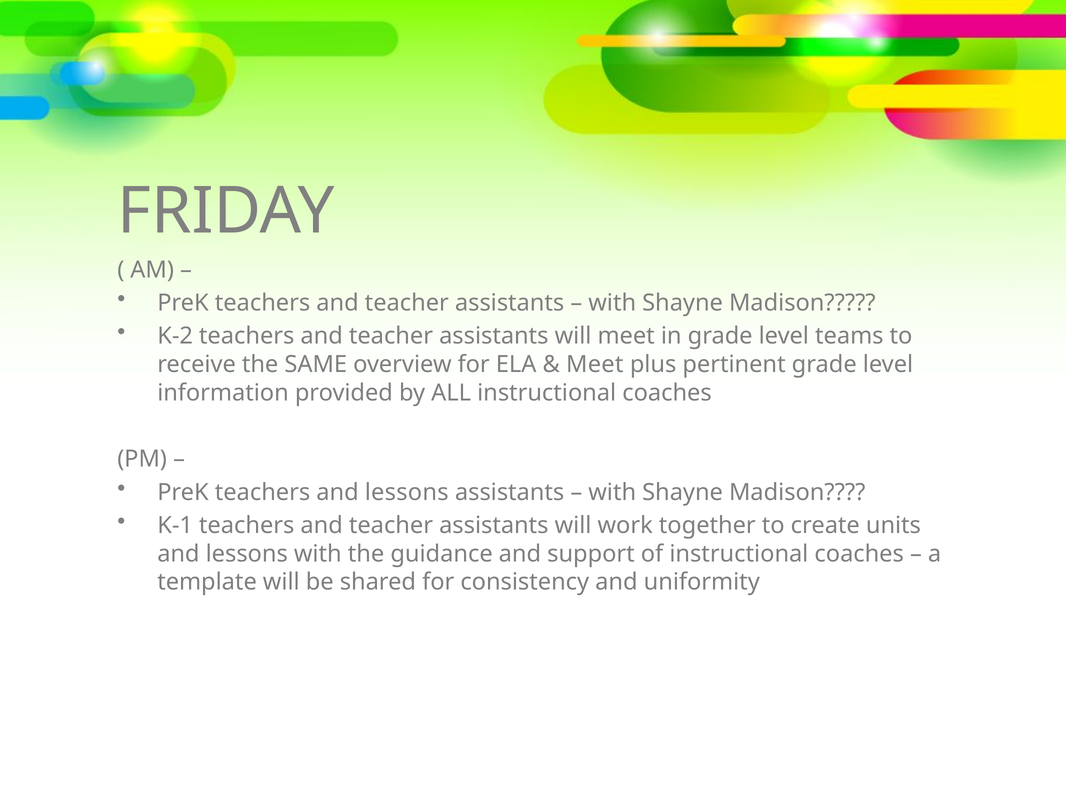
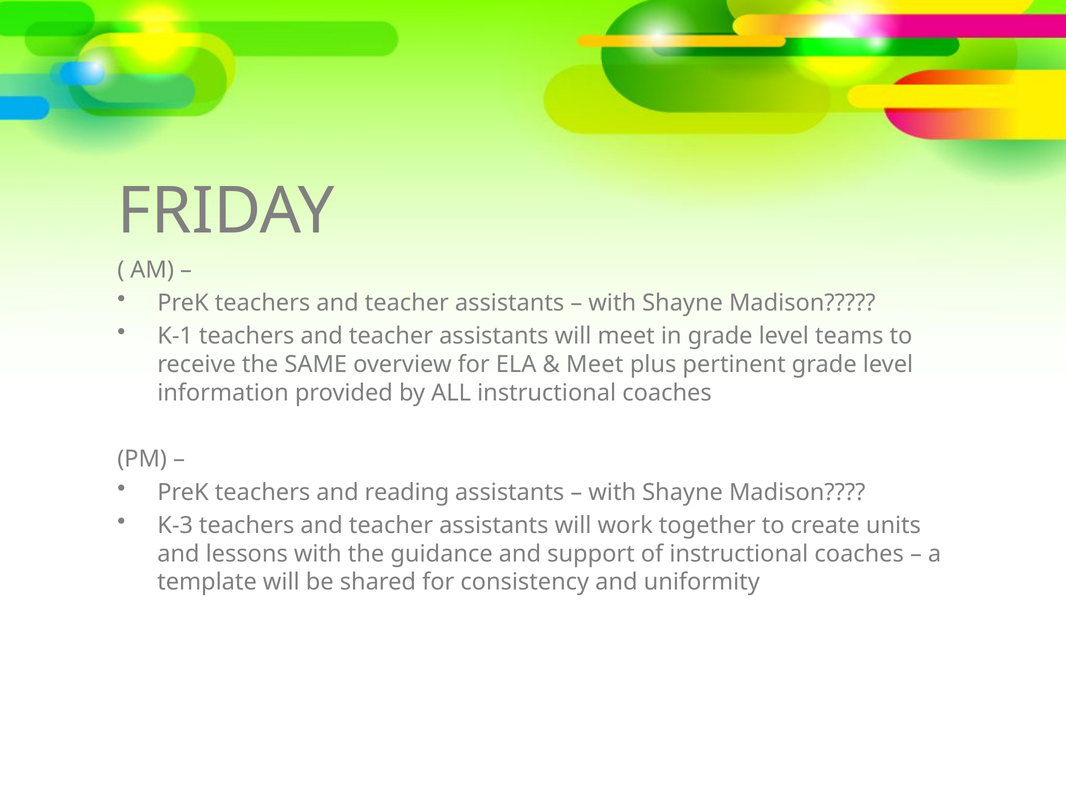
K-2: K-2 -> K-1 (175, 336)
teachers and lessons: lessons -> reading (407, 493)
K-1: K-1 -> K-3 (175, 526)
